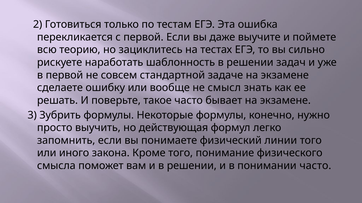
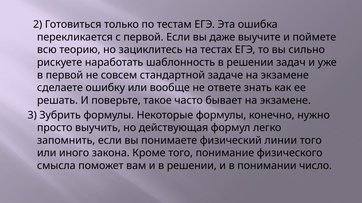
смысл: смысл -> ответе (224, 88)
понимании часто: часто -> число (315, 166)
